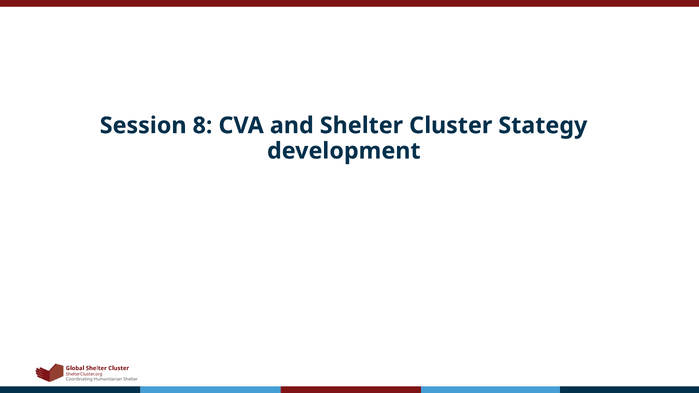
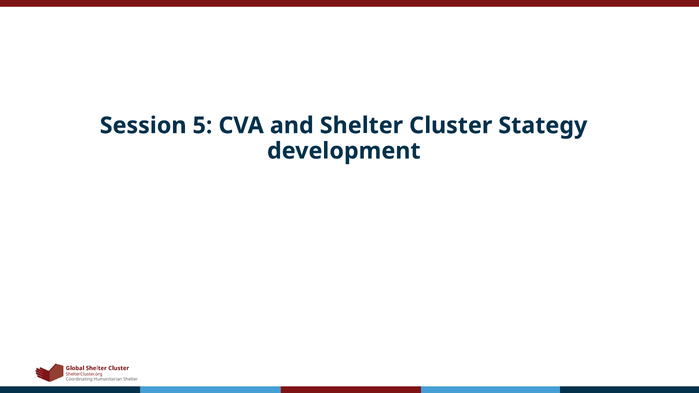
8: 8 -> 5 (202, 126)
